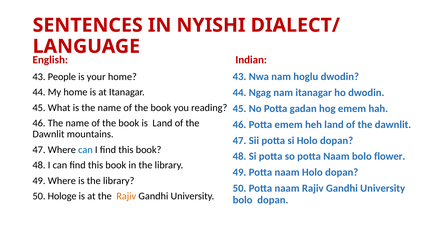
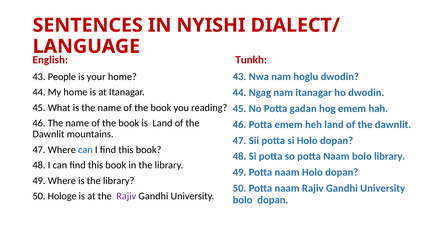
Indian: Indian -> Tunkh (251, 60)
bolo flower: flower -> library (390, 157)
Rajiv colour: orange -> purple (126, 196)
